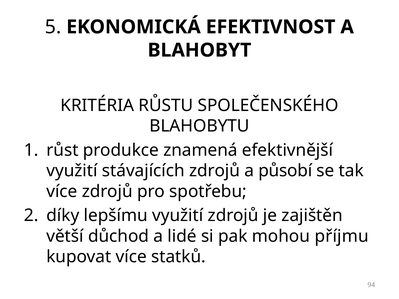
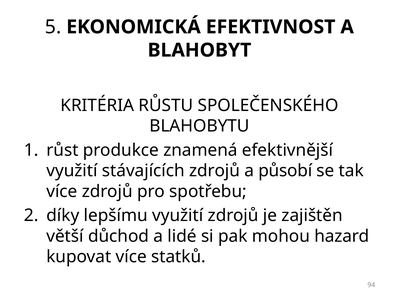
příjmu: příjmu -> hazard (342, 236)
